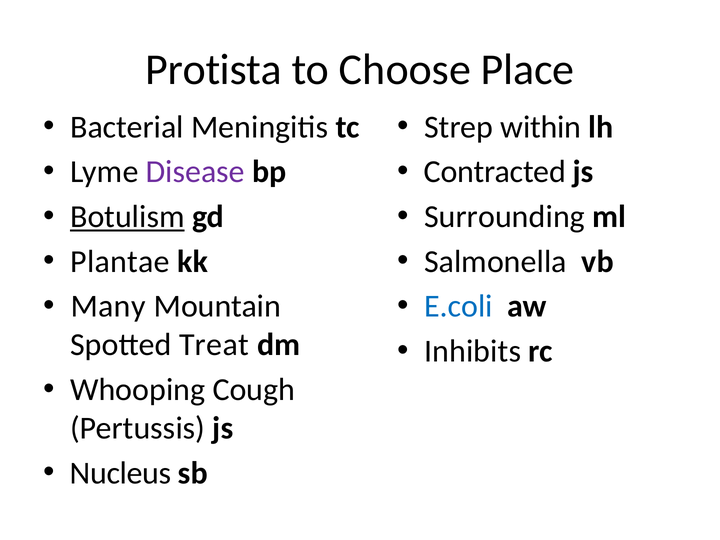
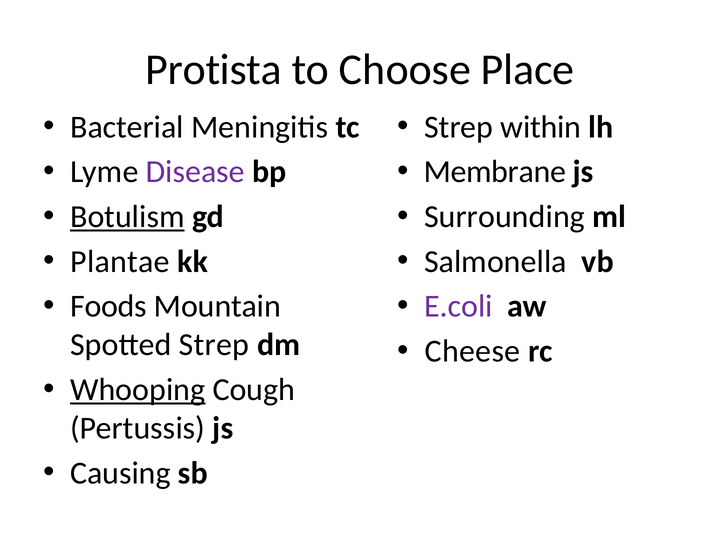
Contracted: Contracted -> Membrane (495, 172)
Many: Many -> Foods (108, 306)
E.coli colour: blue -> purple (458, 306)
Spotted Treat: Treat -> Strep (214, 345)
Inhibits: Inhibits -> Cheese (473, 351)
Whooping underline: none -> present (138, 390)
Nucleus: Nucleus -> Causing (120, 473)
